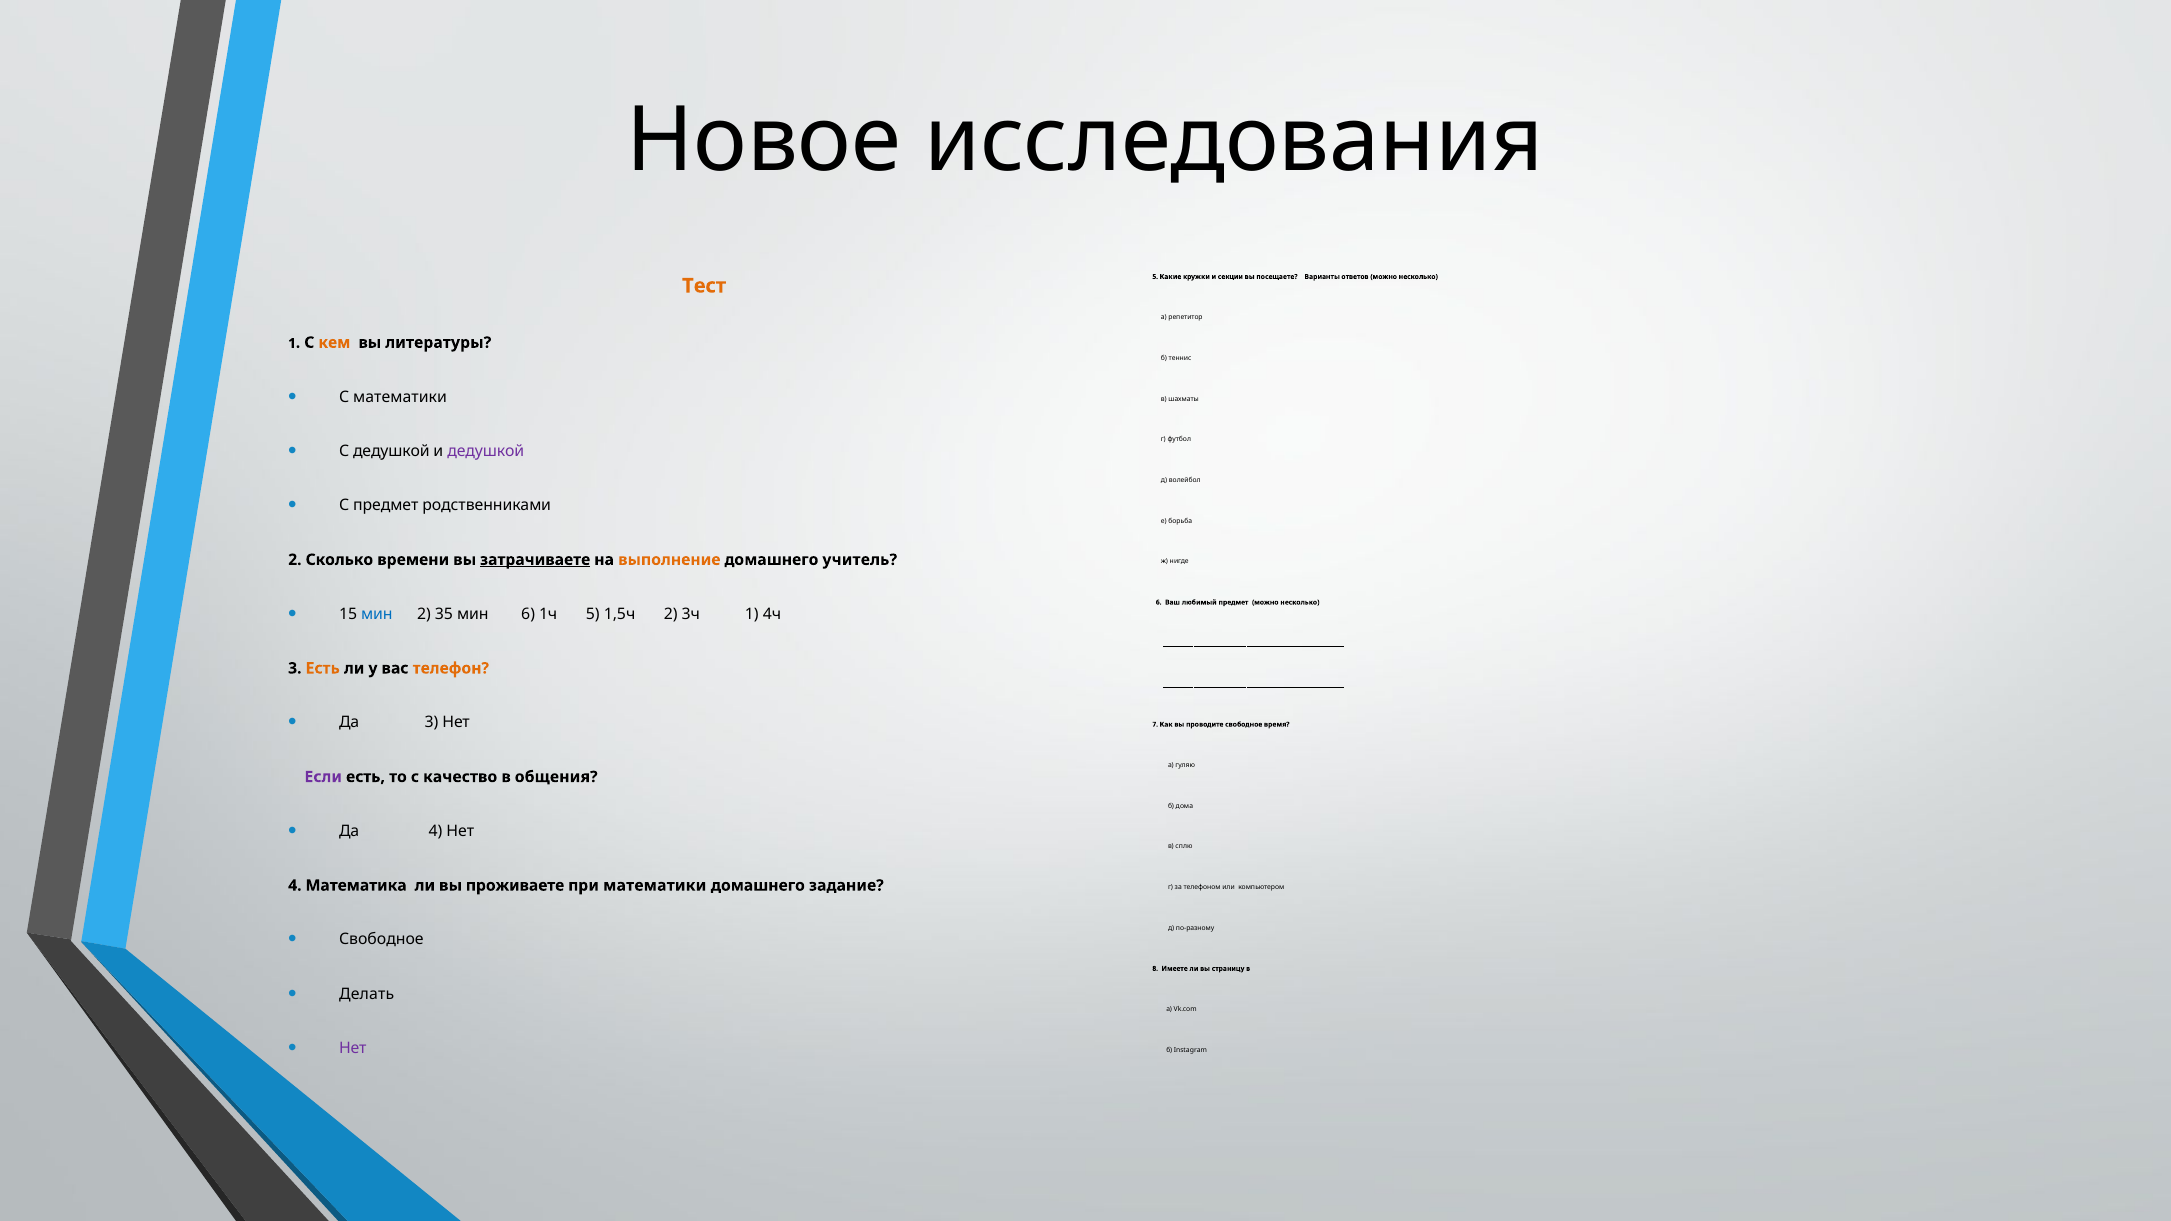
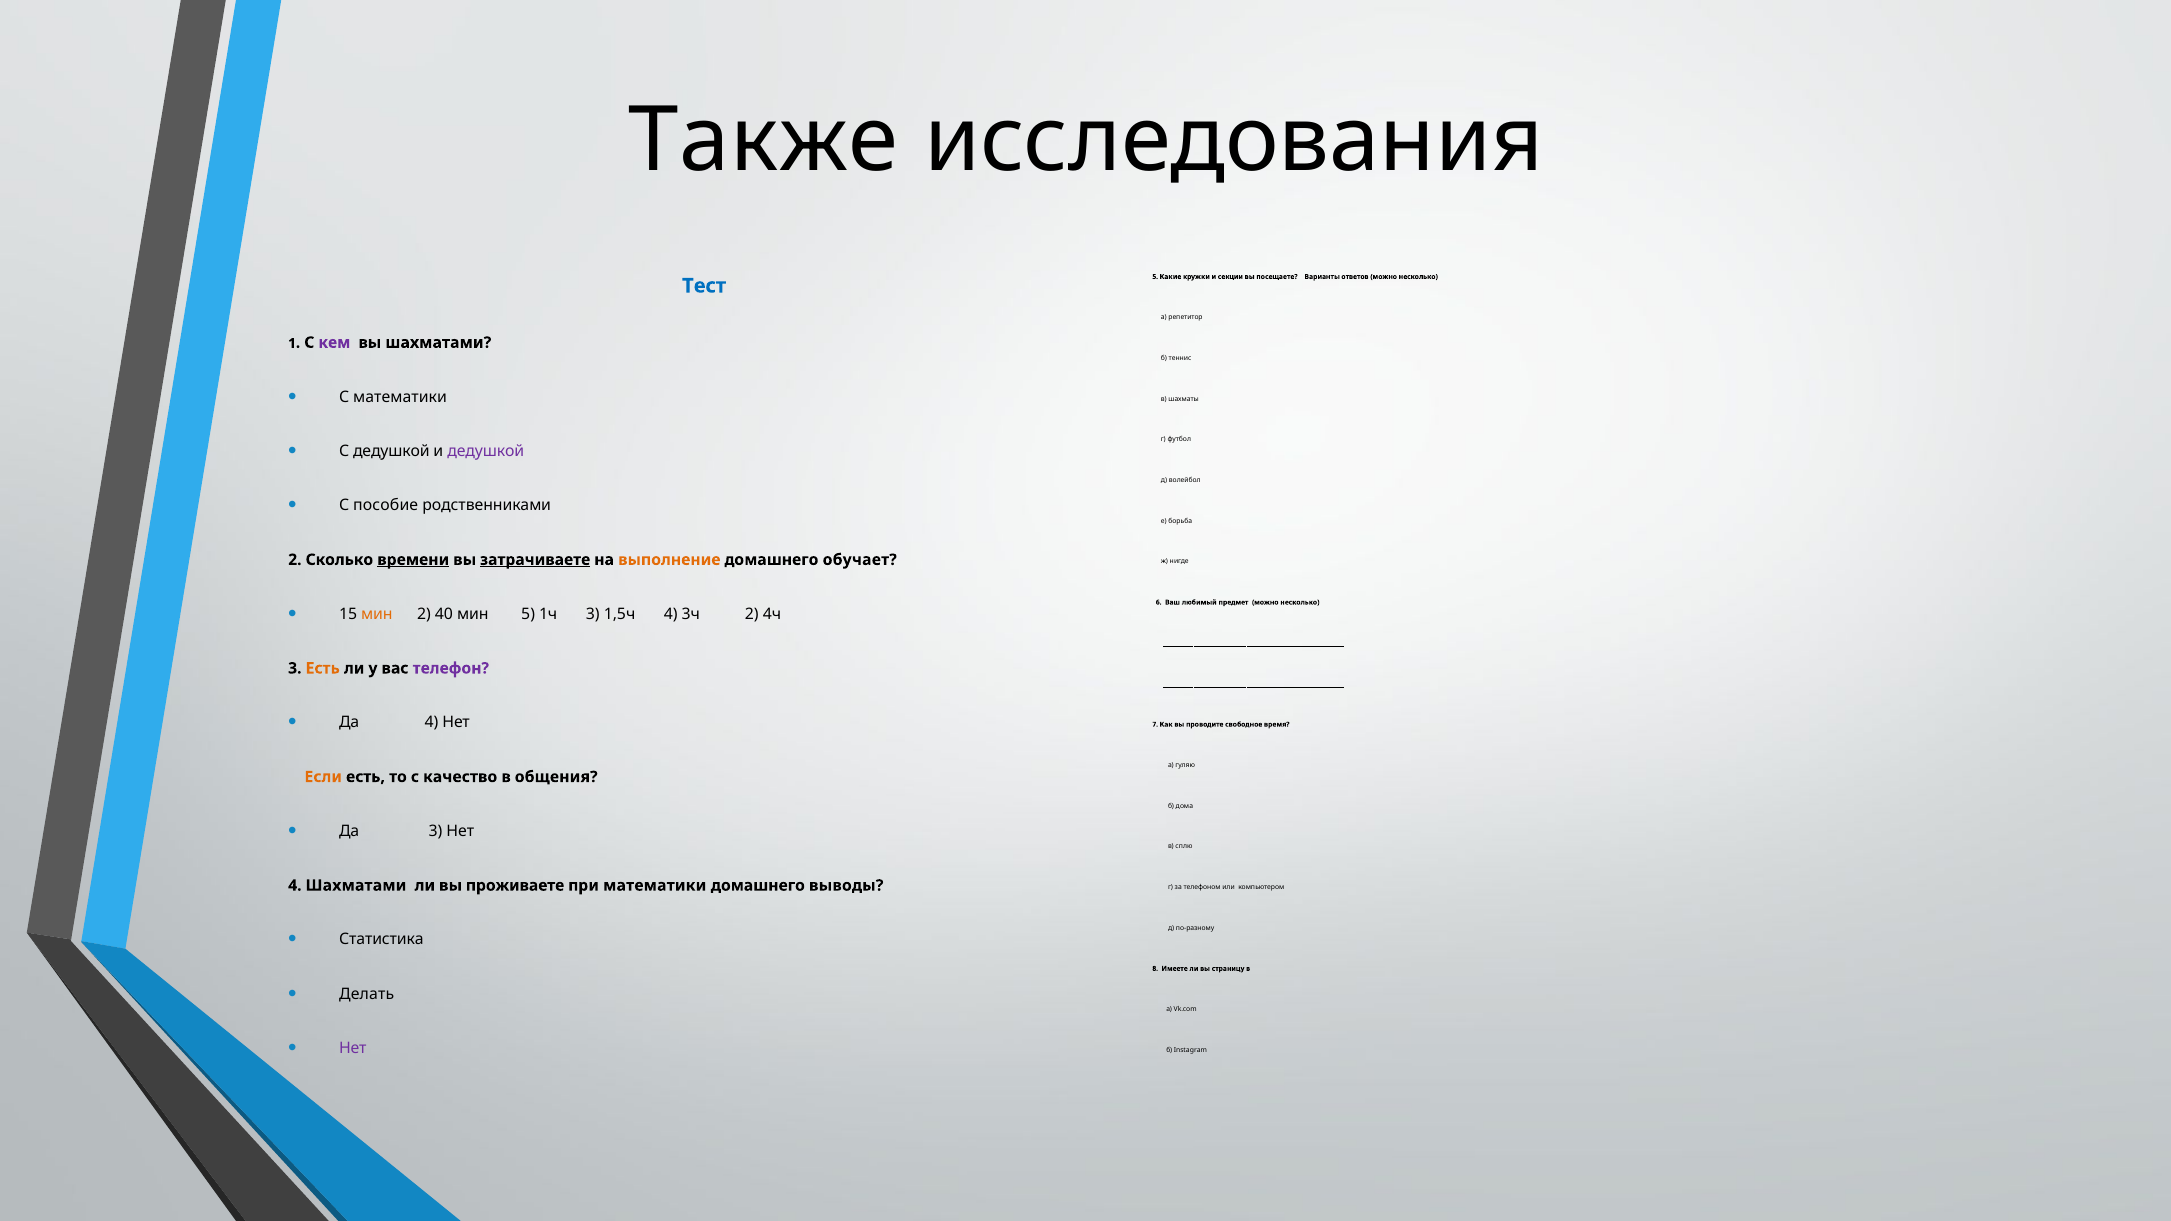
Новое: Новое -> Также (763, 141)
Тест colour: orange -> blue (704, 286)
кем colour: orange -> purple (334, 343)
вы литературы: литературы -> шахматами (438, 343)
С предмет: предмет -> пособие (386, 505)
времени underline: none -> present (413, 560)
учитель: учитель -> обучает (860, 560)
мин colour: blue -> orange (377, 614)
35: 35 -> 40 (444, 614)
мин 6: 6 -> 5 (528, 614)
1ч 5: 5 -> 3 (593, 614)
1,5ч 2: 2 -> 4 (671, 614)
3ч 1: 1 -> 2 (752, 614)
телефон colour: orange -> purple (451, 668)
Да 3: 3 -> 4 (431, 723)
Если colour: purple -> orange (323, 777)
Да 4: 4 -> 3 (436, 831)
4 Математика: Математика -> Шахматами (356, 886)
задание: задание -> выводы (846, 886)
Свободное: Свободное -> Статистика (381, 940)
